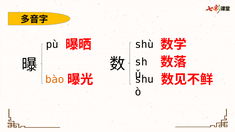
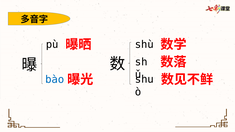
bào colour: orange -> blue (55, 80)
